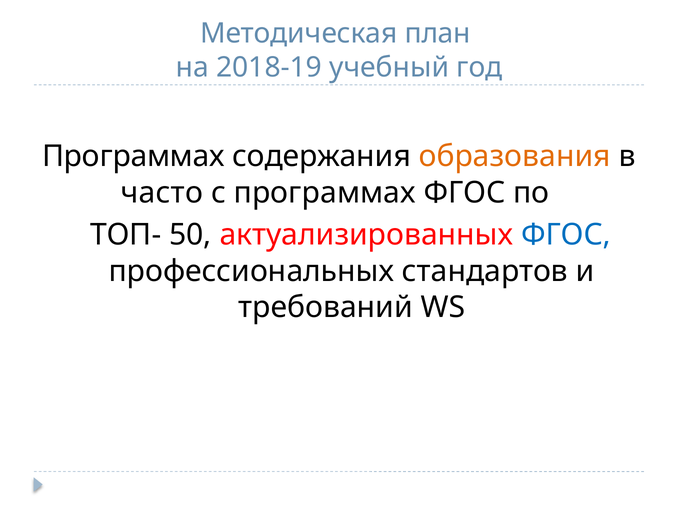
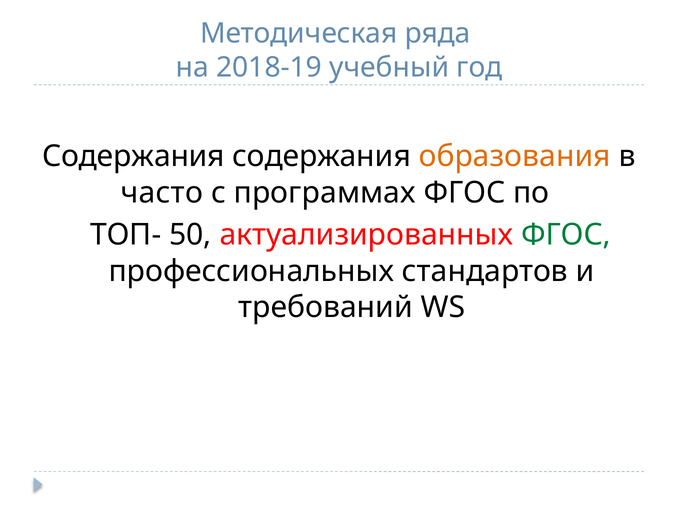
план: план -> ряда (438, 34)
Программах: Программах -> Содержания (133, 156)
ФГОС colour: blue -> green (566, 235)
